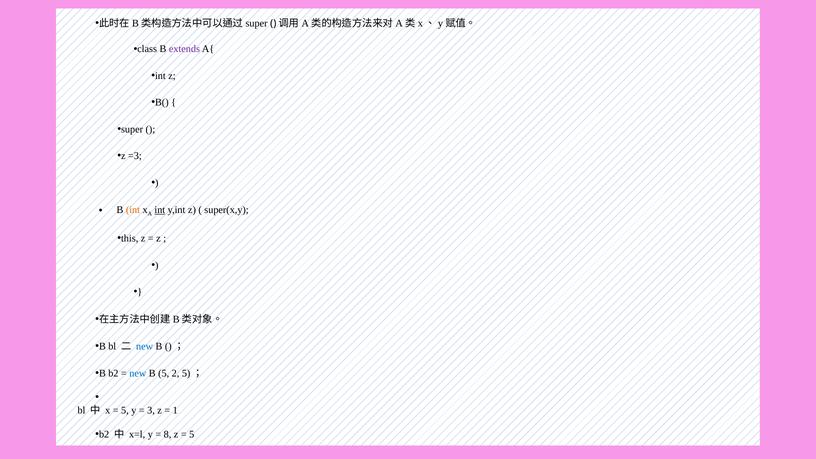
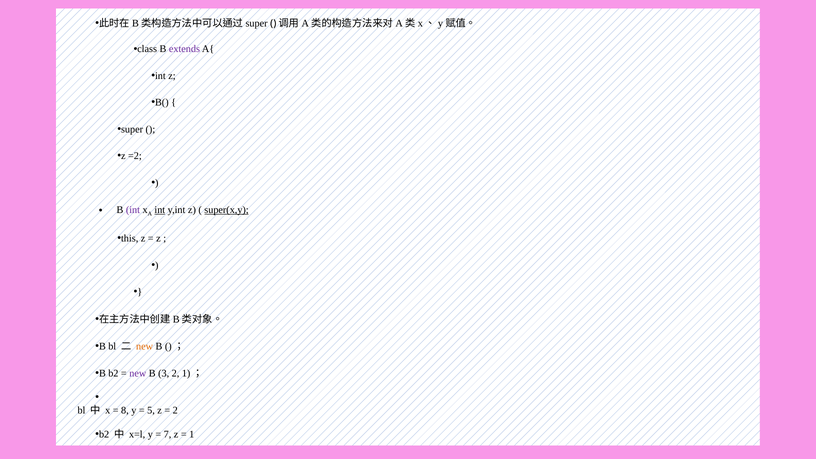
=3: =3 -> =2 (135, 156)
int colour: orange -> purple (133, 210)
super(x,y underline: none -> present (227, 210)
new colour: blue -> orange (145, 346)
new colour: blue -> purple (138, 373)
B 5: 5 -> 3 (164, 373)
2 5: 5 -> 1 (186, 373)
5: 5 -> 8 (125, 410)
3: 3 -> 5 (151, 410)
1: 1 -> 2 (175, 410)
8: 8 -> 7 (167, 434)
5: 5 -> 1 (192, 434)
